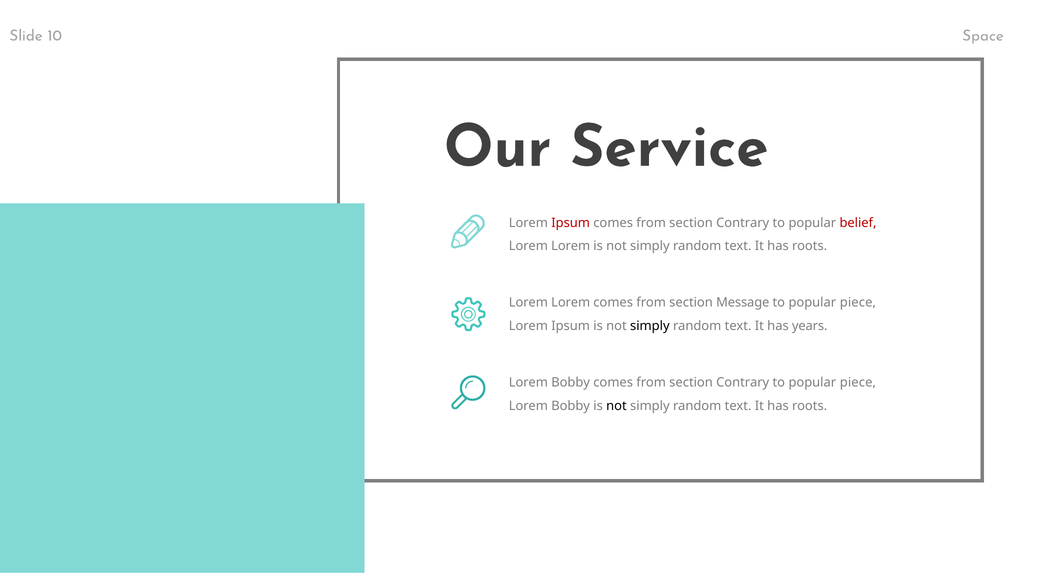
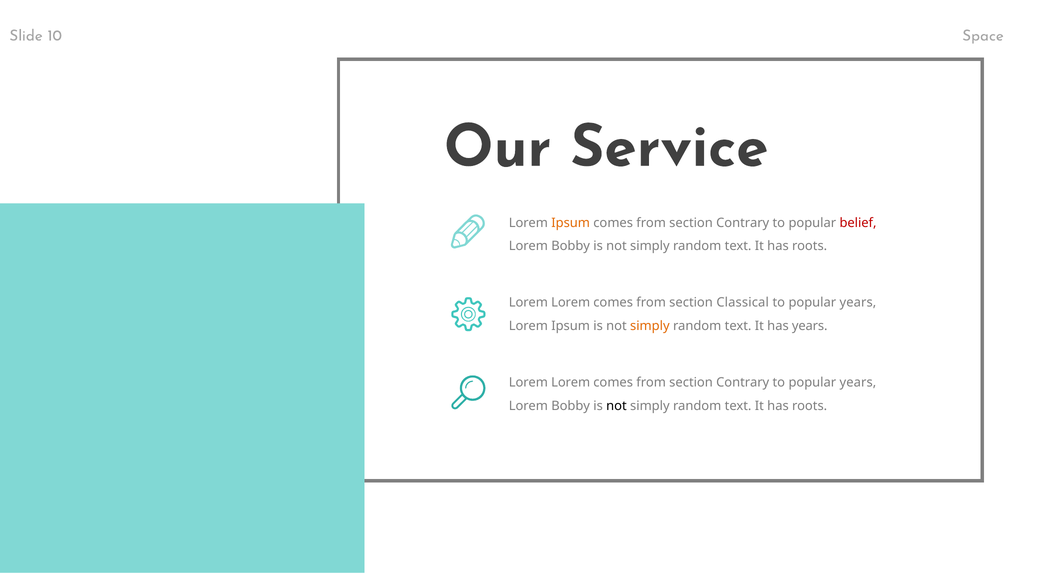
Ipsum colour: red -> orange (571, 223)
Lorem: Lorem -> Bobby (571, 246)
Message: Message -> Classical (743, 303)
piece: piece -> years (858, 303)
simply colour: black -> orange (650, 326)
Bobby: Bobby -> Lorem (571, 382)
Contrary to popular piece: piece -> years (858, 382)
